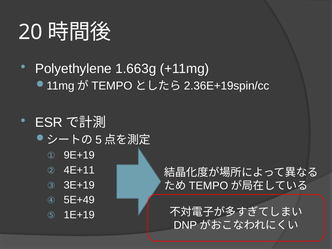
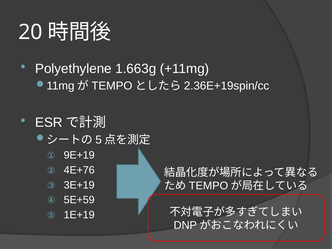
4E+11: 4E+11 -> 4E+76 (79, 170)
5E+49: 5E+49 -> 5E+59 (79, 200)
